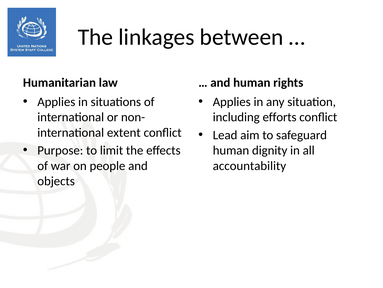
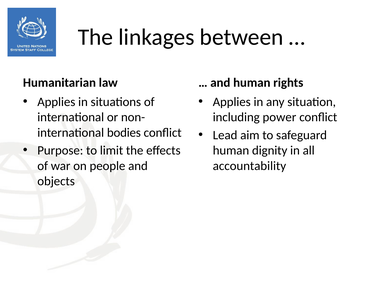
efforts: efforts -> power (279, 117)
extent: extent -> bodies (124, 132)
